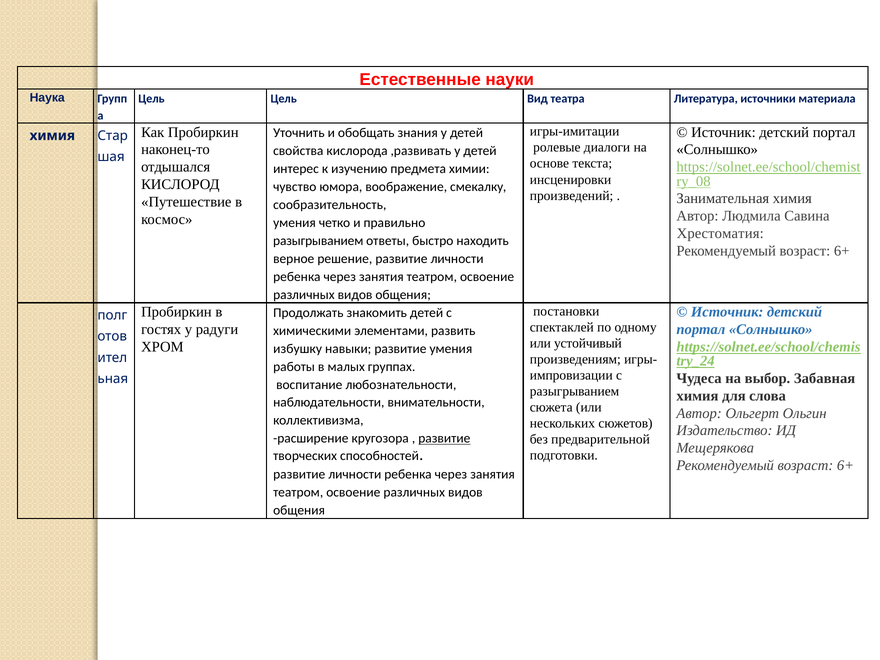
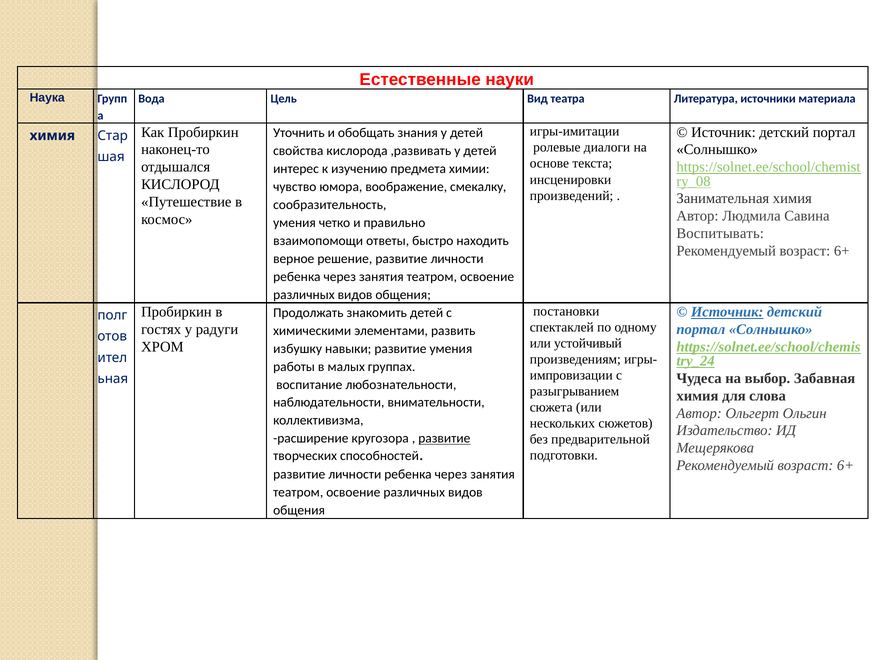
Цель: Цель -> Вода (151, 99)
Хрестоматия: Хрестоматия -> Воспитывать (720, 233)
разыгрыванием: разыгрыванием -> взаимопомощи (318, 241)
Источник underline: none -> present (727, 312)
